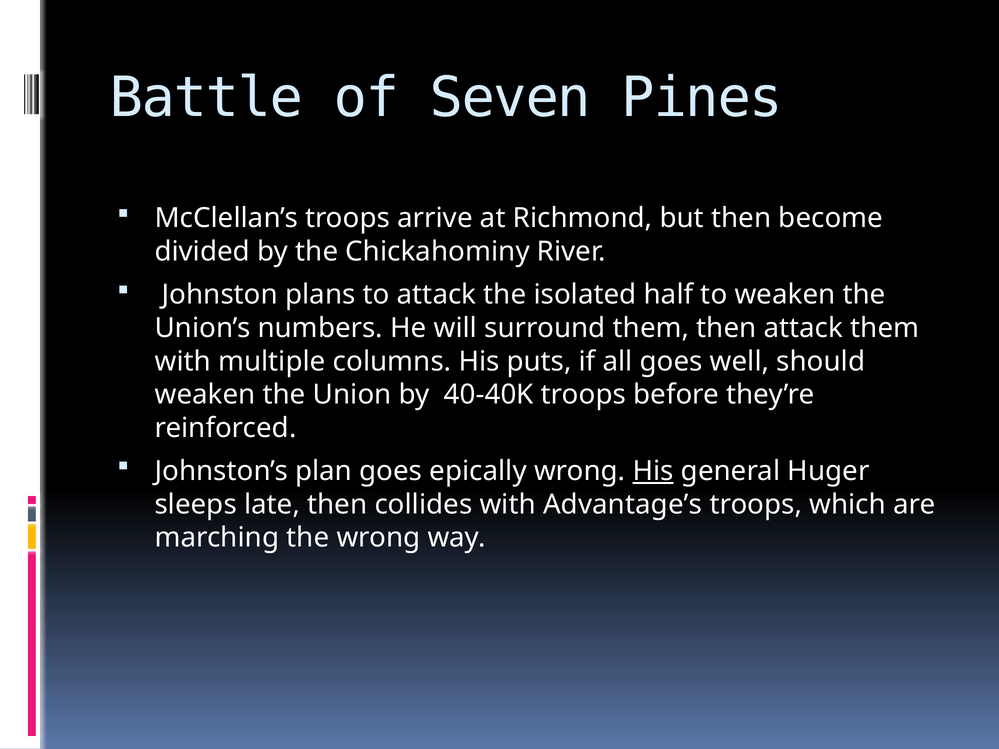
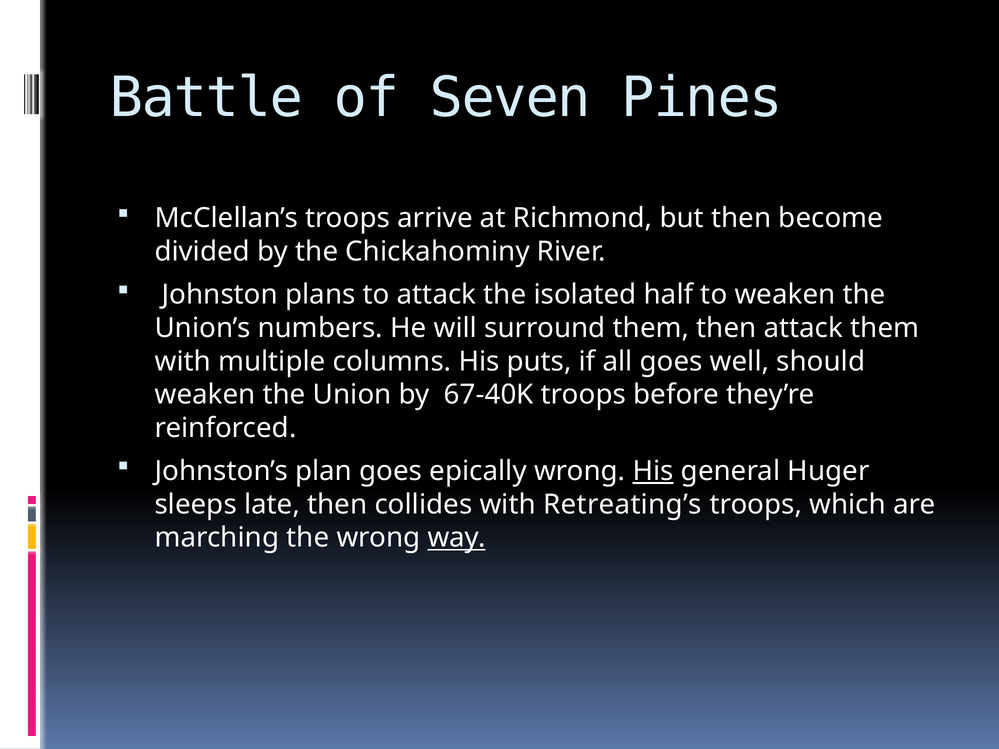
40-40K: 40-40K -> 67-40K (489, 395)
Advantage’s: Advantage’s -> Retreating’s (623, 505)
way underline: none -> present (457, 538)
